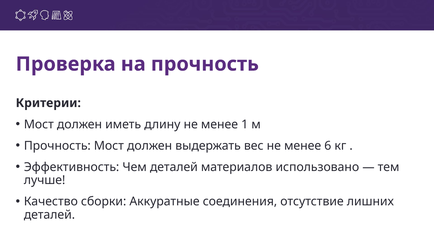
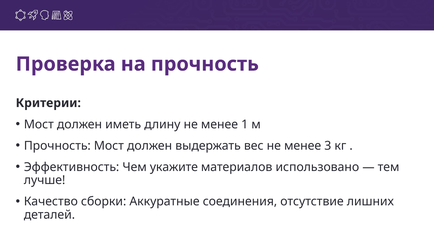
6: 6 -> 3 (328, 146)
Чем деталей: деталей -> укажите (174, 167)
